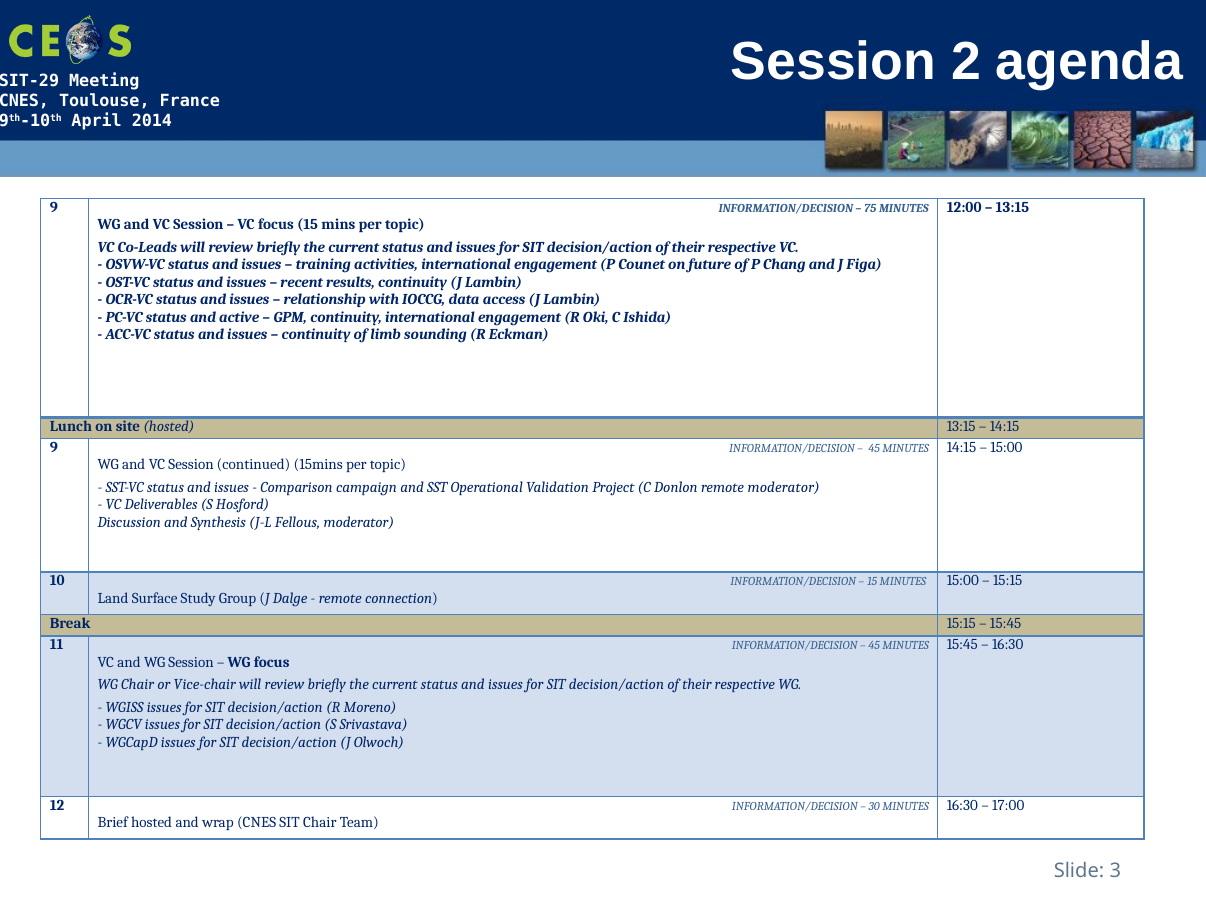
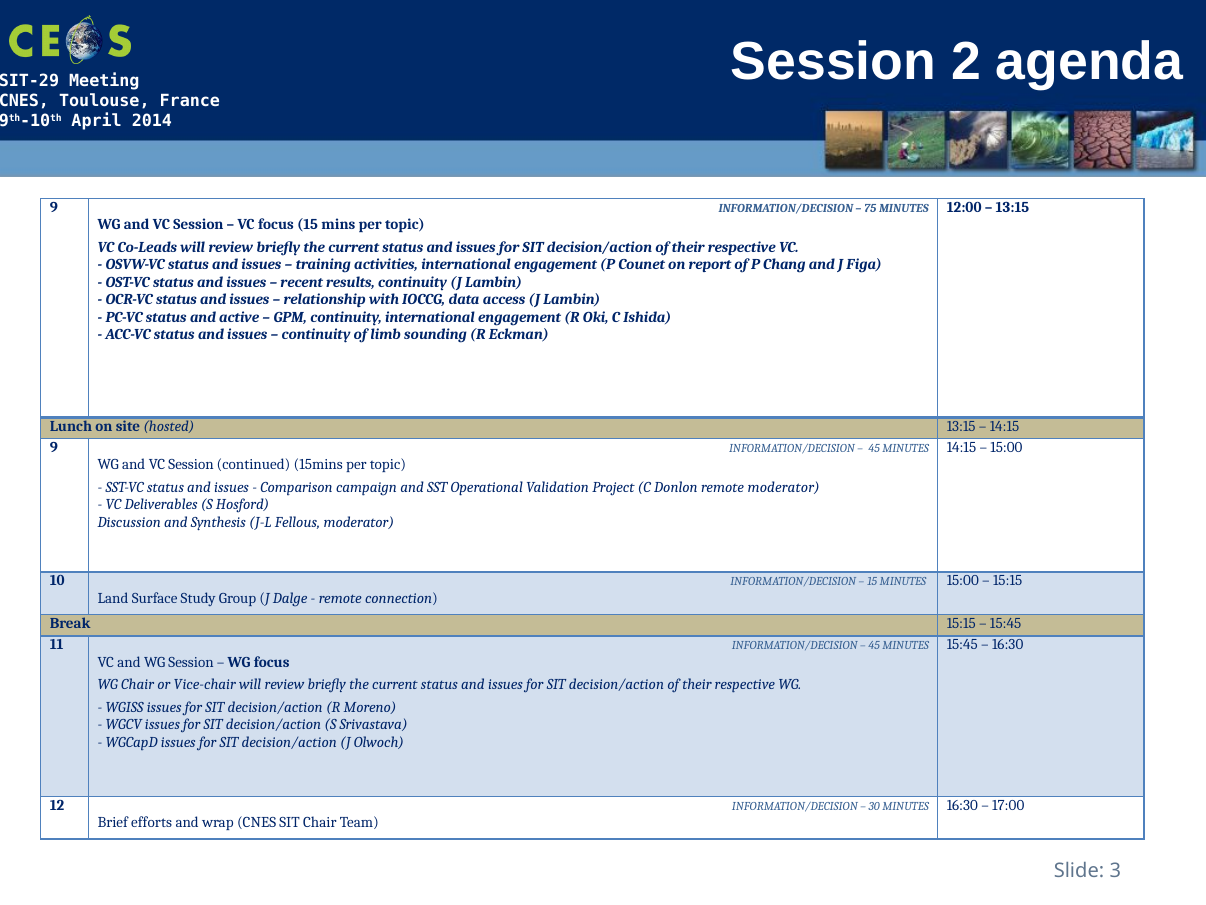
future: future -> report (710, 265)
Brief hosted: hosted -> efforts (152, 822)
